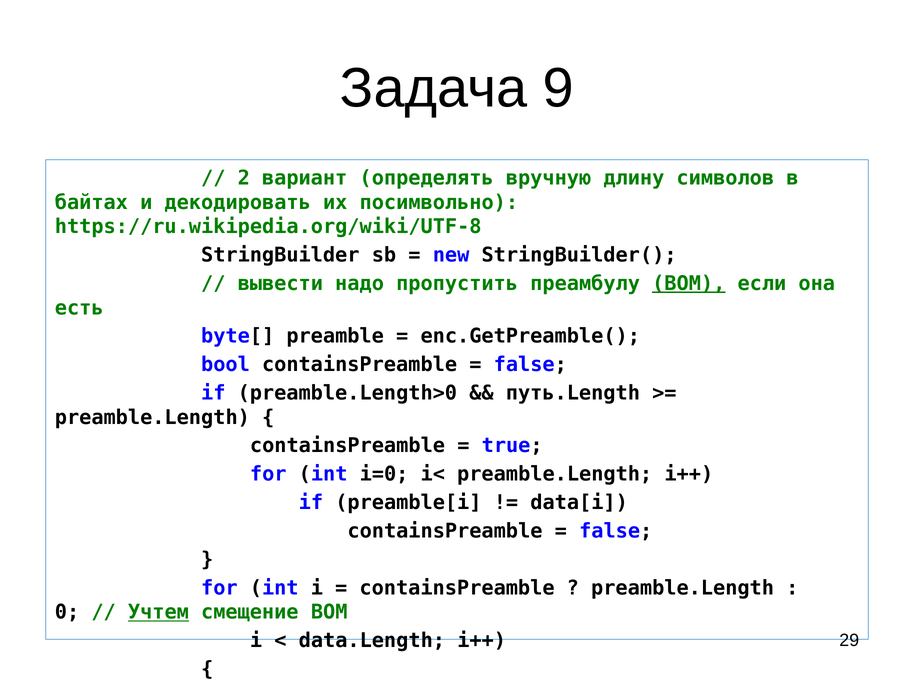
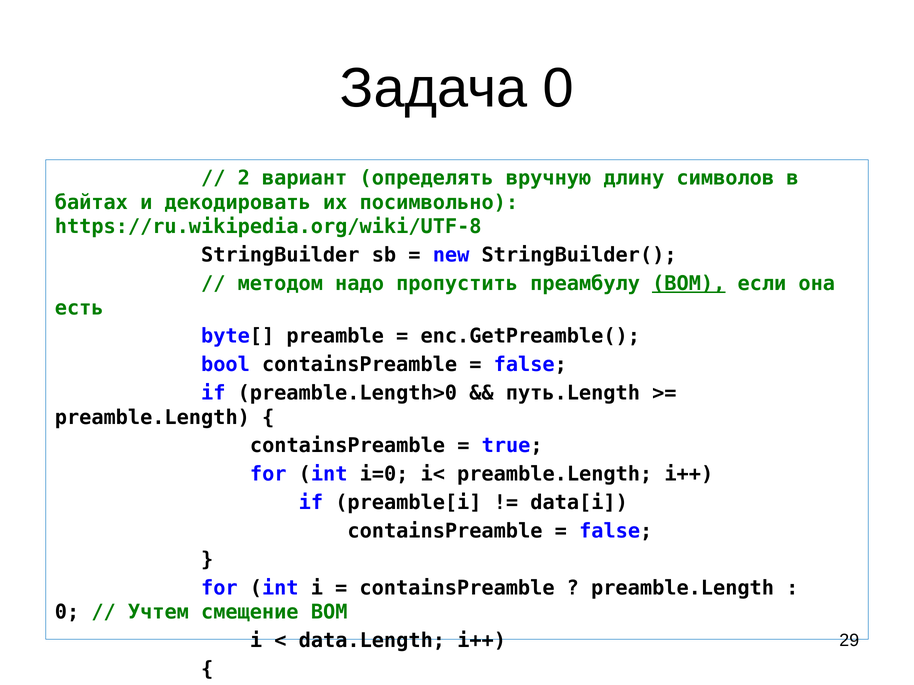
Задача 9: 9 -> 0 (558, 88)
вывести: вывести -> методом (280, 284)
Учтем underline: present -> none (158, 613)
